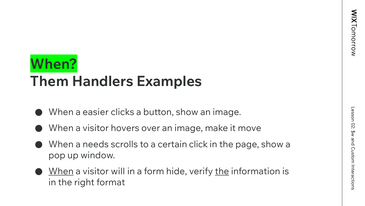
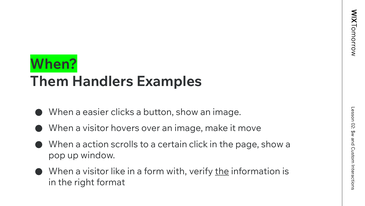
needs: needs -> action (96, 144)
When underline: present -> none (61, 171)
will: will -> like (118, 171)
hide: hide -> with (177, 171)
